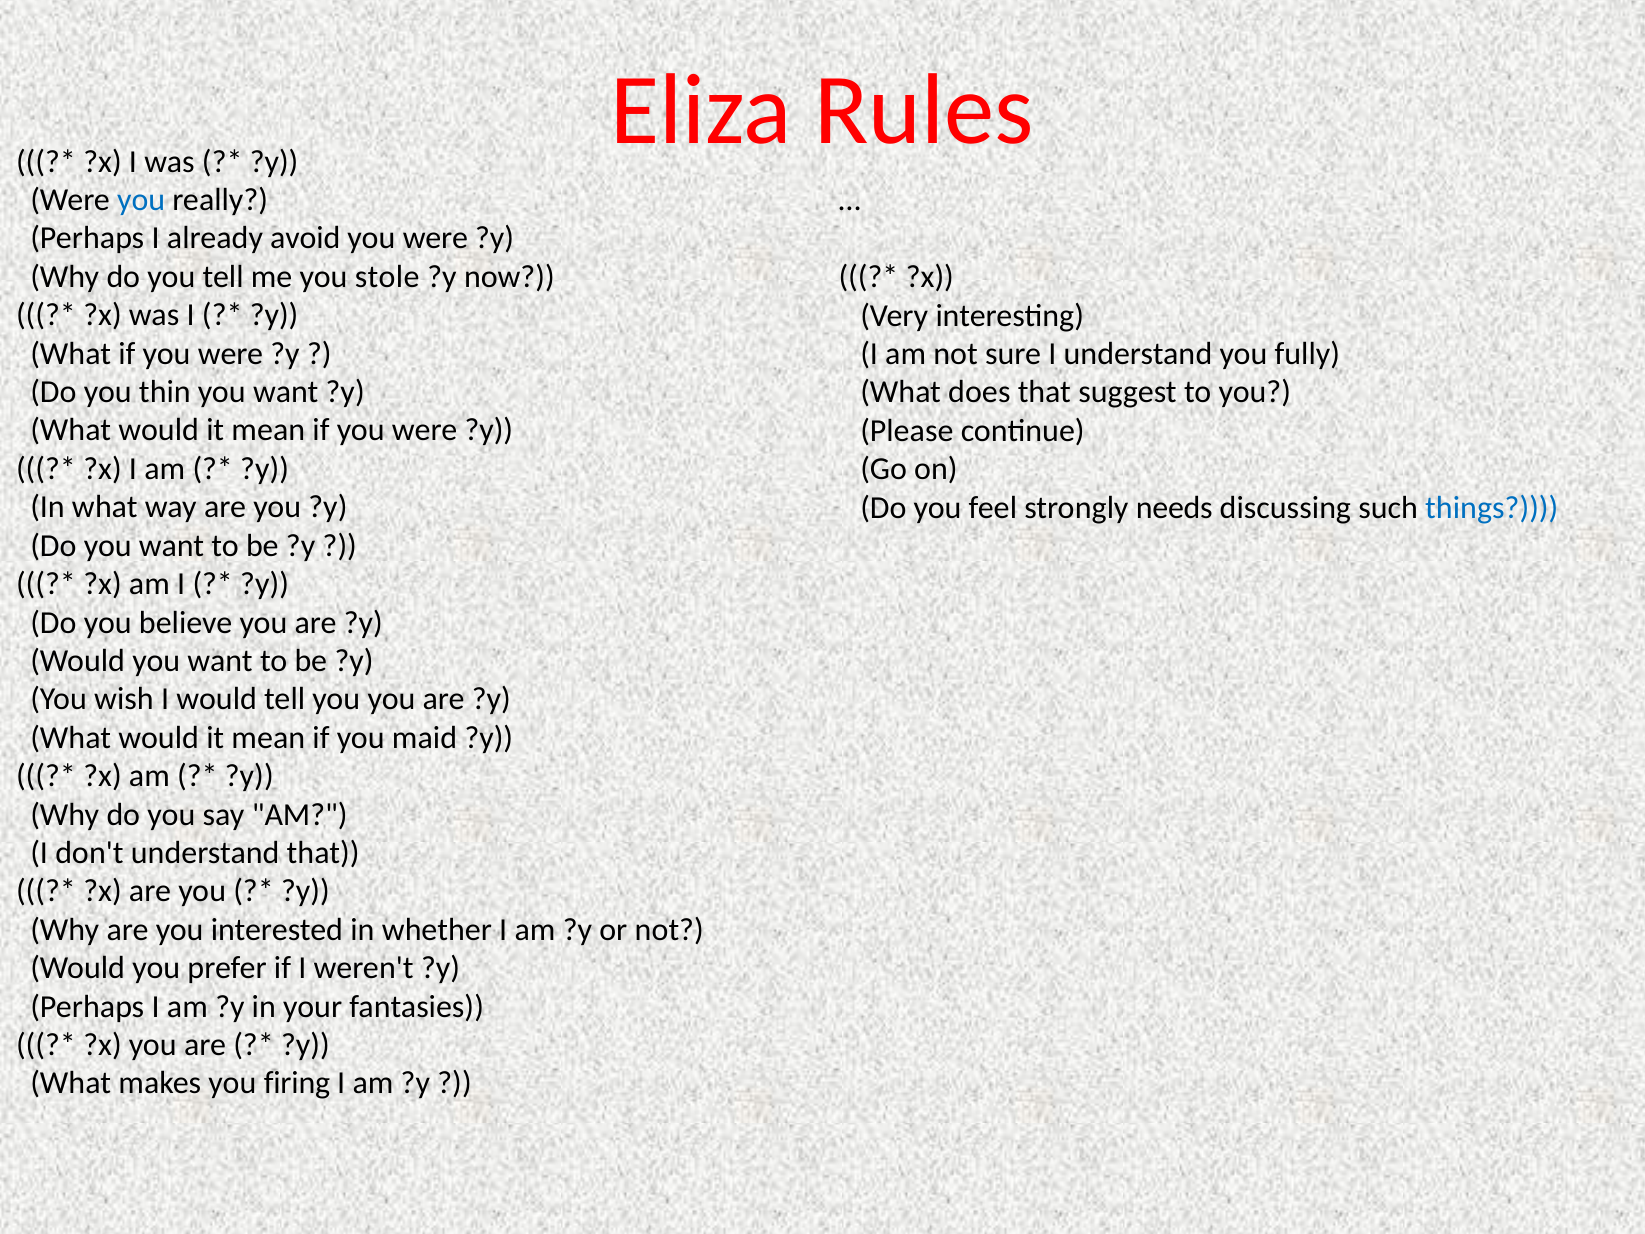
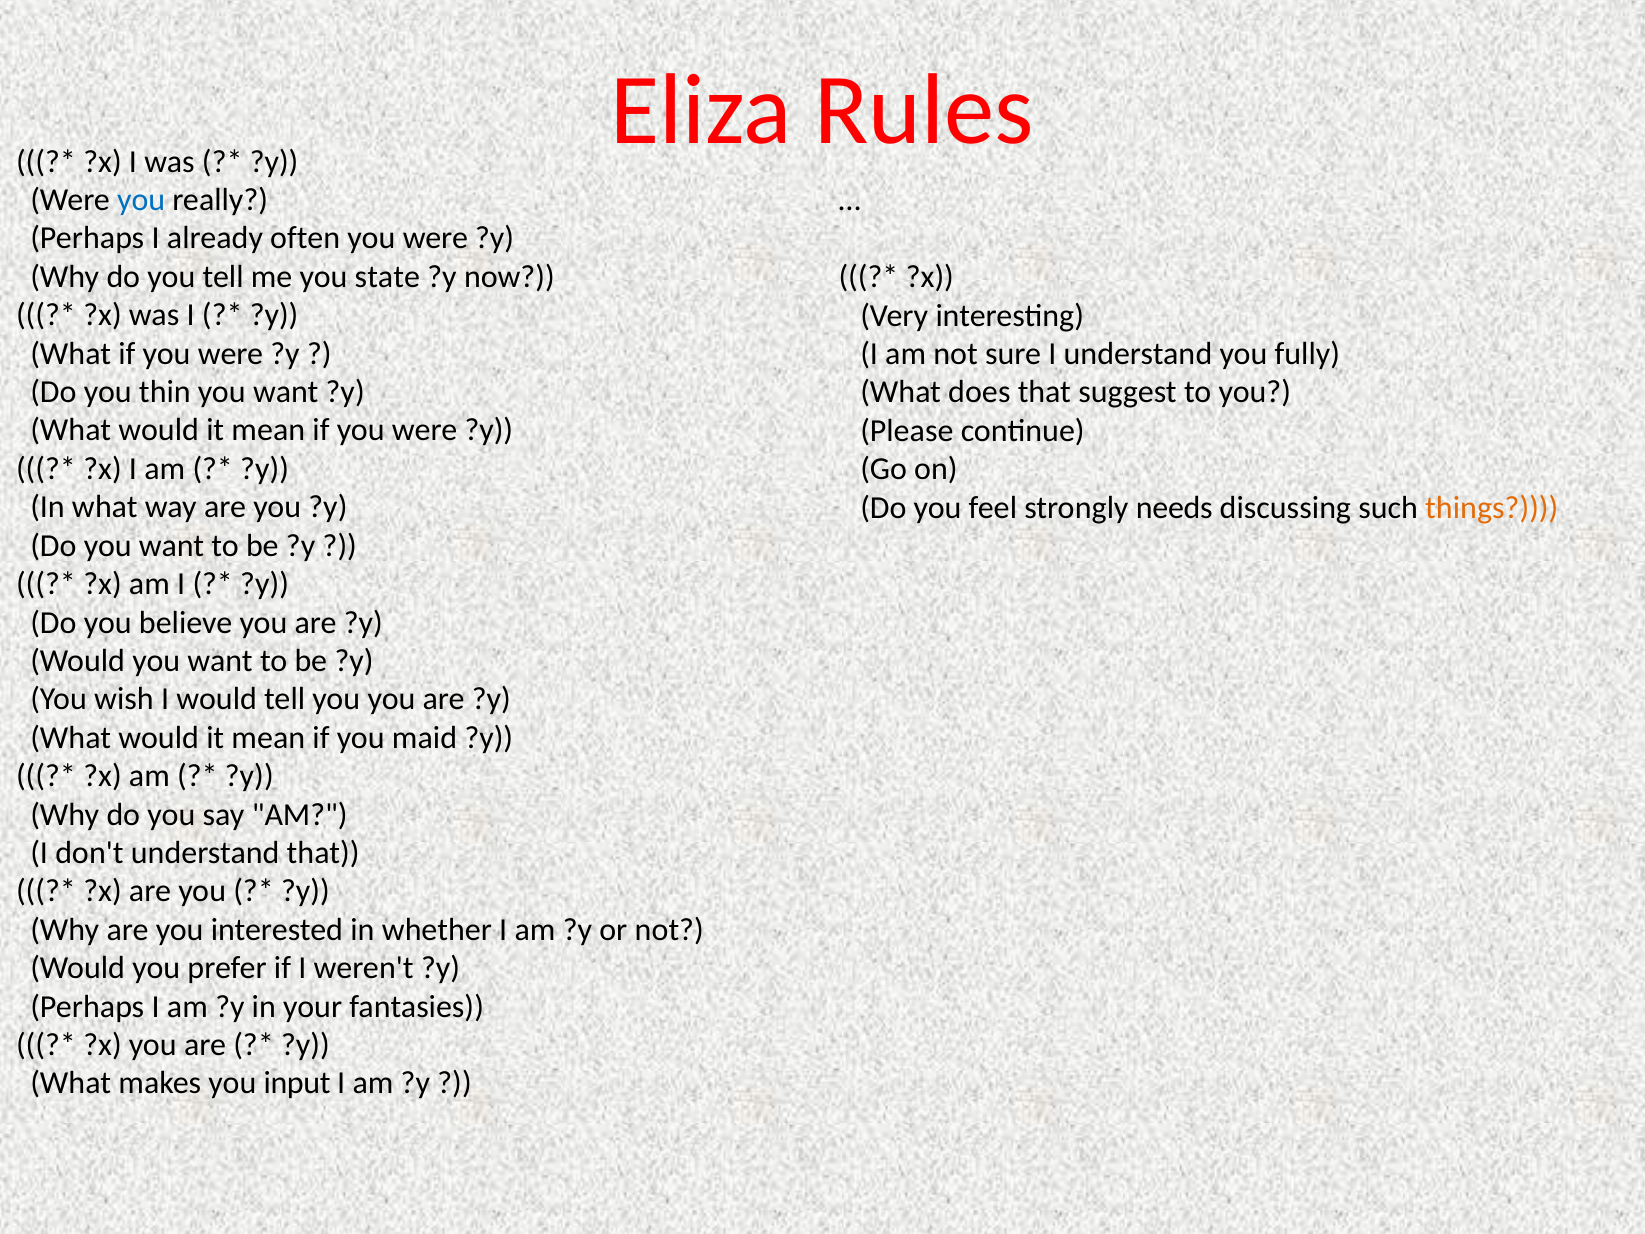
avoid: avoid -> often (305, 238)
stole: stole -> state (387, 277)
things colour: blue -> orange (1492, 507)
firing: firing -> input (297, 1083)
